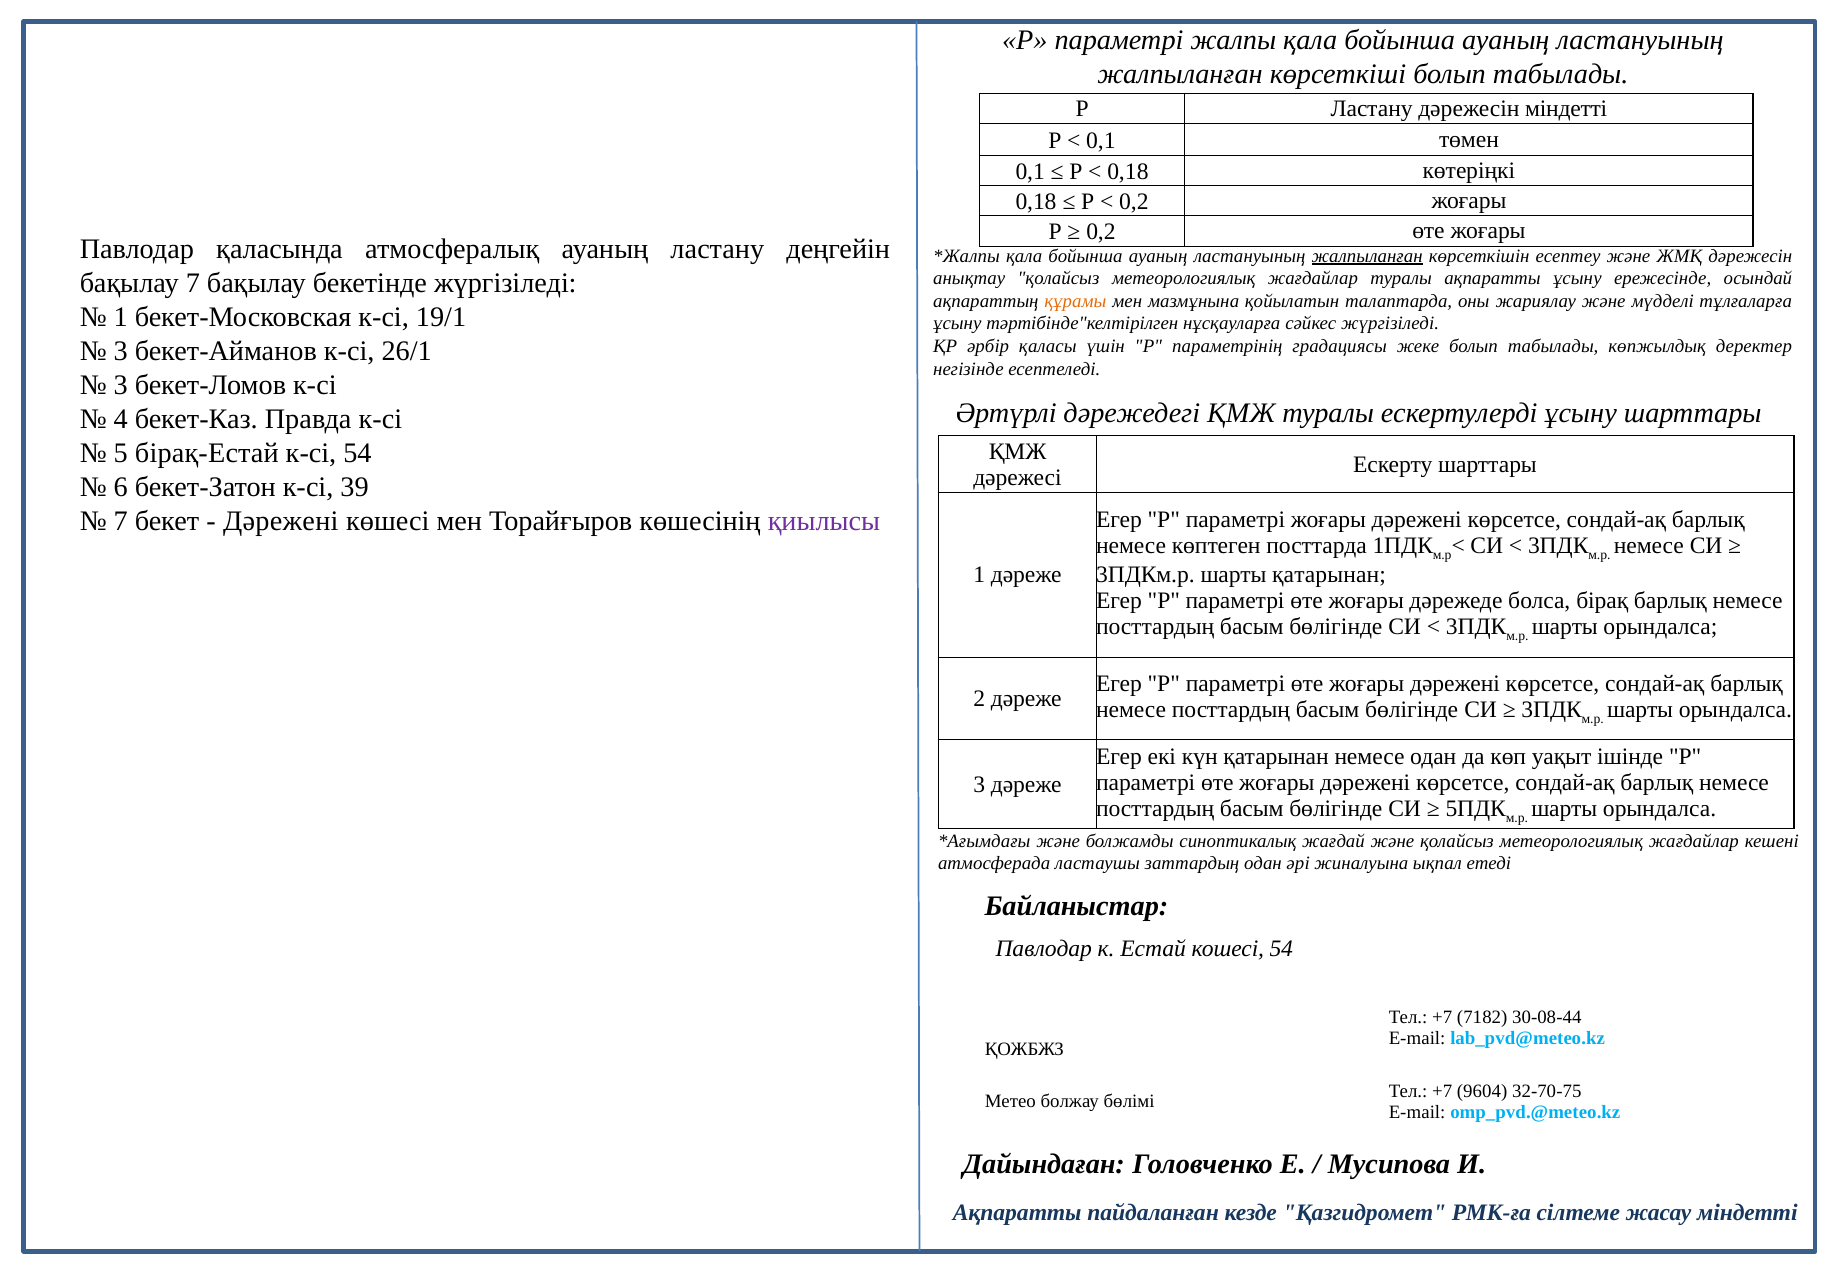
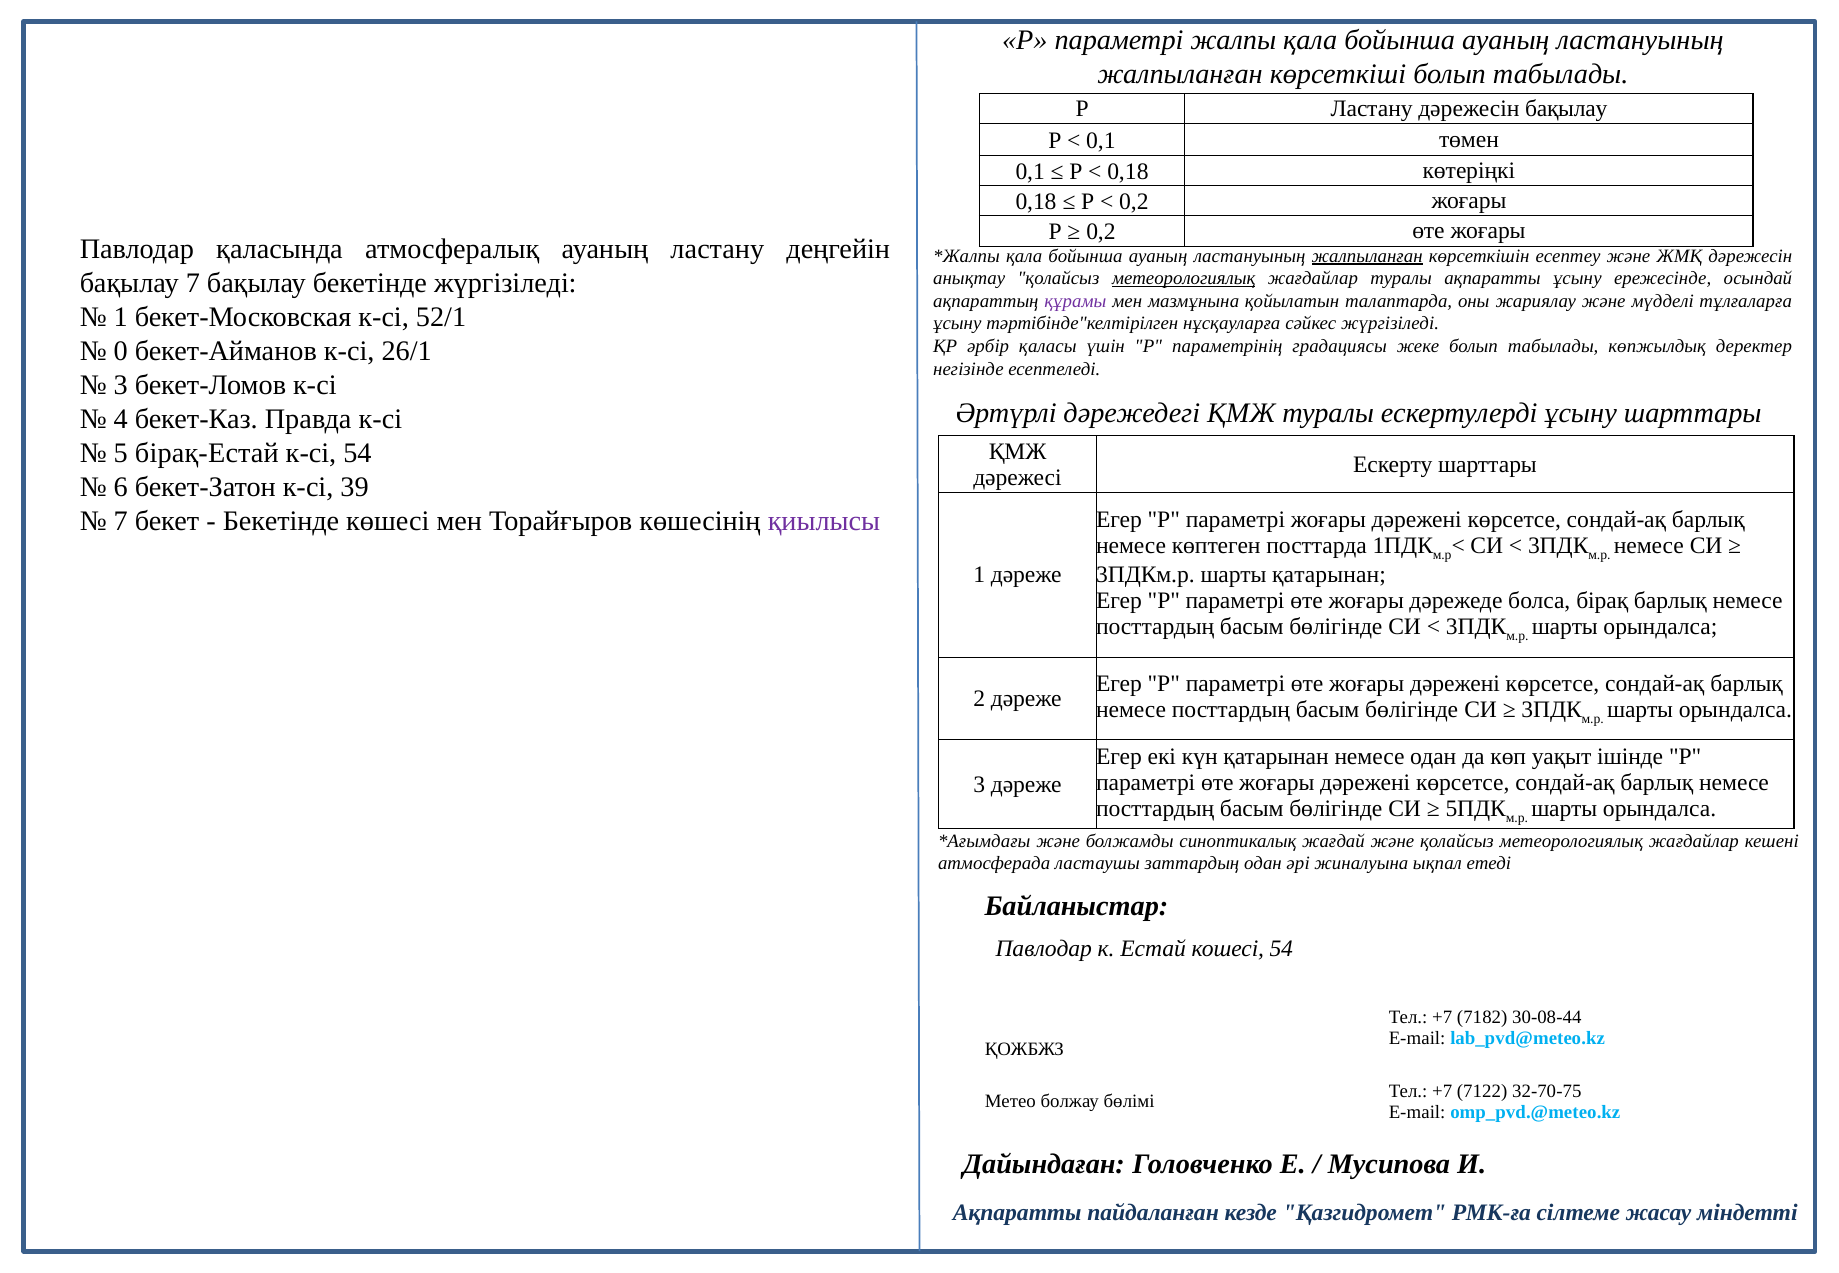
дәрежесін міндетті: міндетті -> бақылау (1566, 109)
метеорологиялық underline: none -> present (1184, 278)
құрамы colour: orange -> purple (1075, 301)
19/1: 19/1 -> 52/1 (441, 317)
3: 3 -> 0 (121, 351)
Дәрежені: Дәрежені -> Бекетінде (281, 521)
9604: 9604 -> 7122 (1482, 1091)
